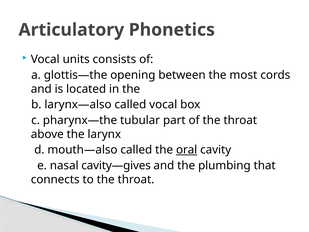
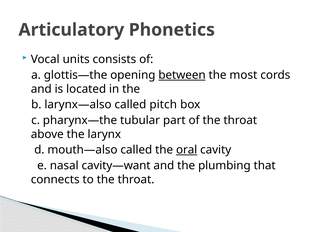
between underline: none -> present (182, 75)
called vocal: vocal -> pitch (163, 105)
cavity—gives: cavity—gives -> cavity—want (116, 165)
